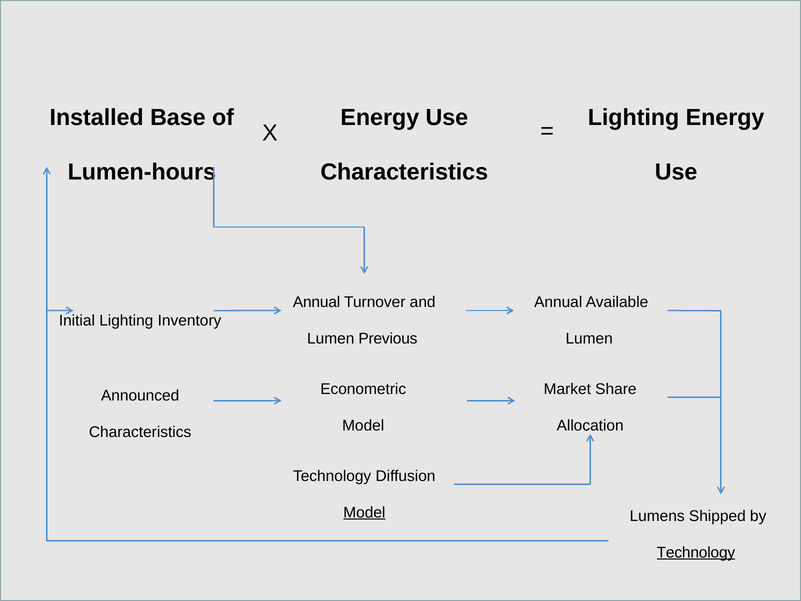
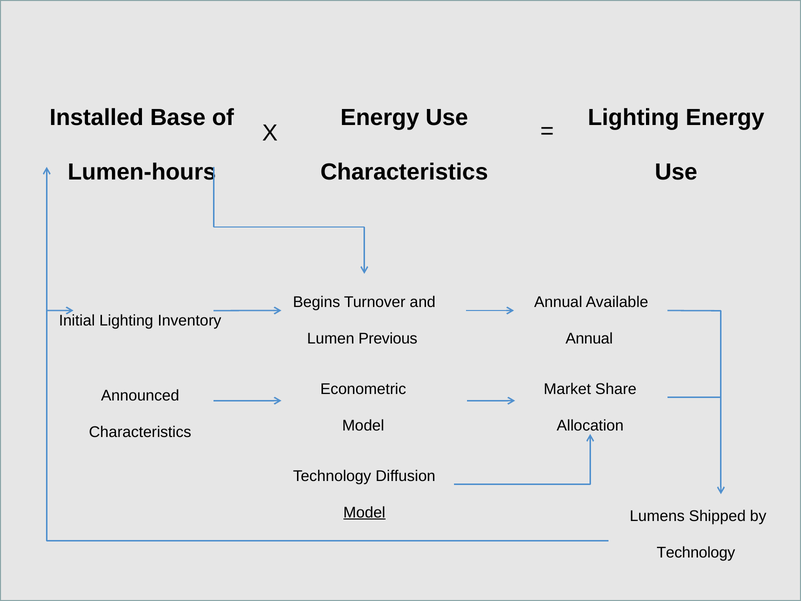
Annual: Annual -> Begins (317, 302)
Lumen: Lumen -> Annual (589, 339)
Technology underline: present -> none (696, 552)
